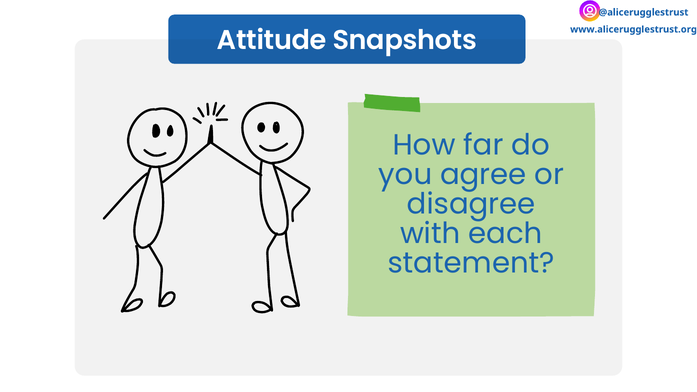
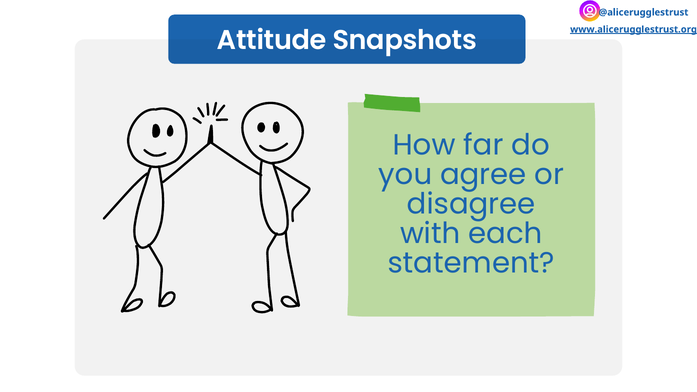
www.alicerugglestrust.org underline: none -> present (634, 29)
